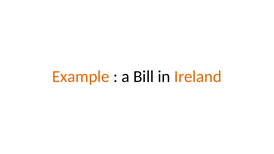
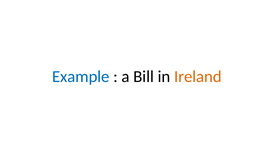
Example colour: orange -> blue (81, 77)
